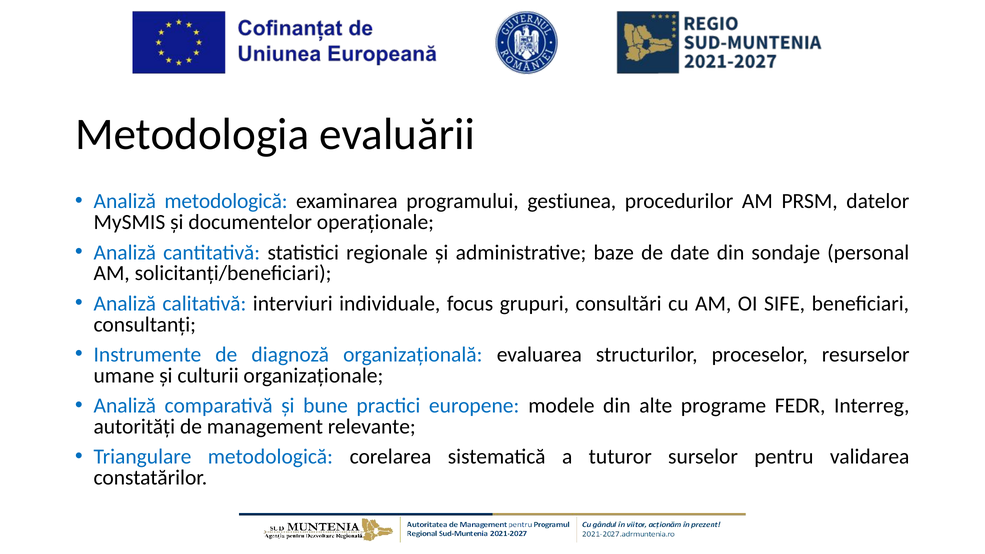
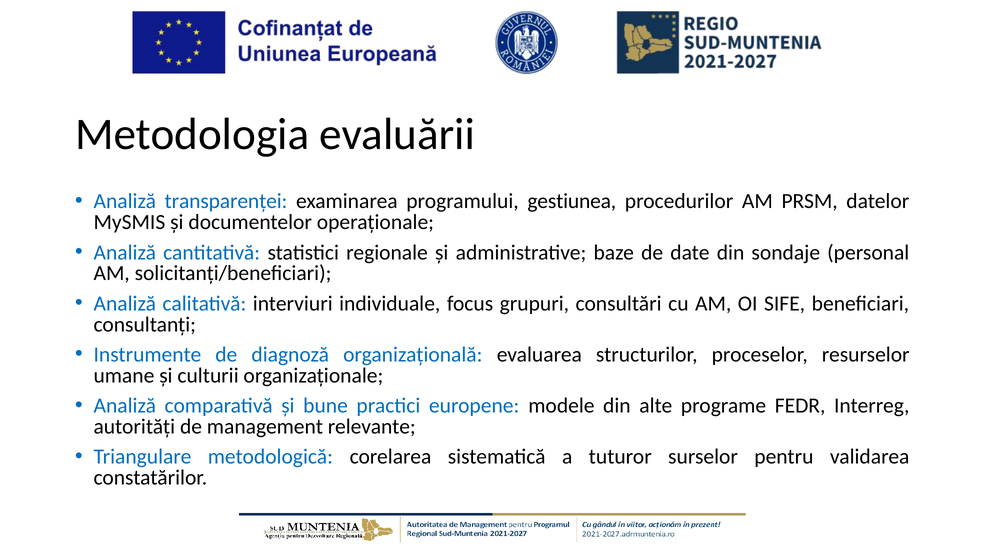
Analiză metodologică: metodologică -> transparenței (226, 201)
